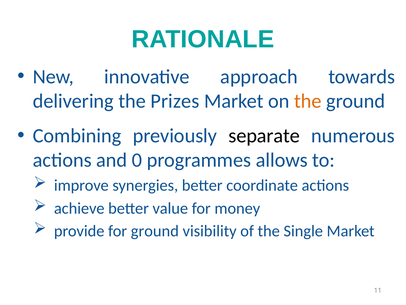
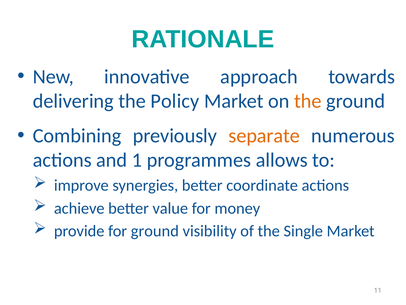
Prizes: Prizes -> Policy (175, 101)
separate colour: black -> orange (264, 136)
0: 0 -> 1 (137, 160)
